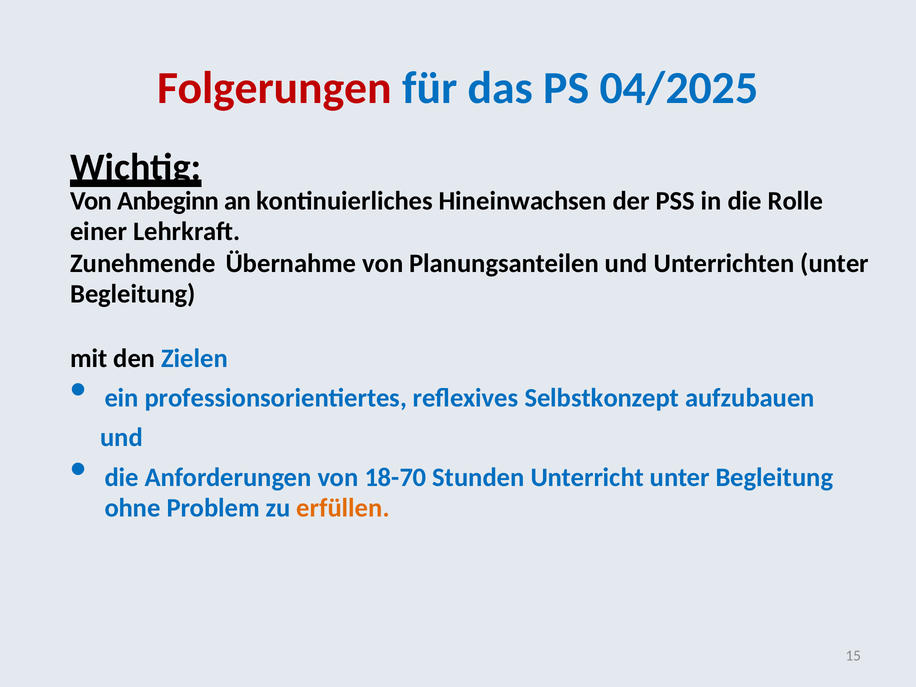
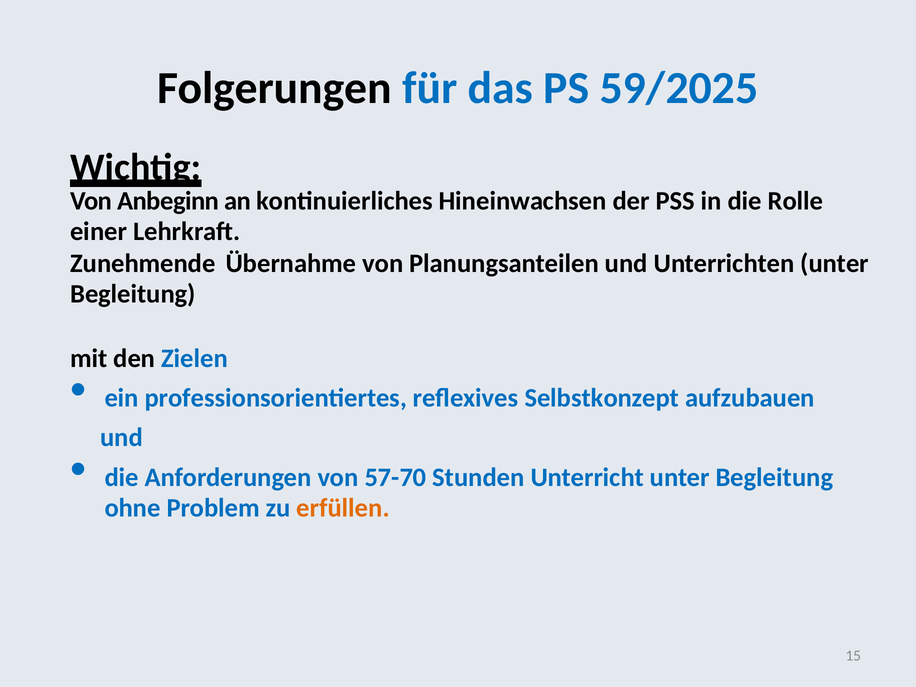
Folgerungen colour: red -> black (274, 88)
04/2025: 04/2025 -> 59/2025 (679, 88)
18-70: 18-70 -> 57-70 (395, 477)
